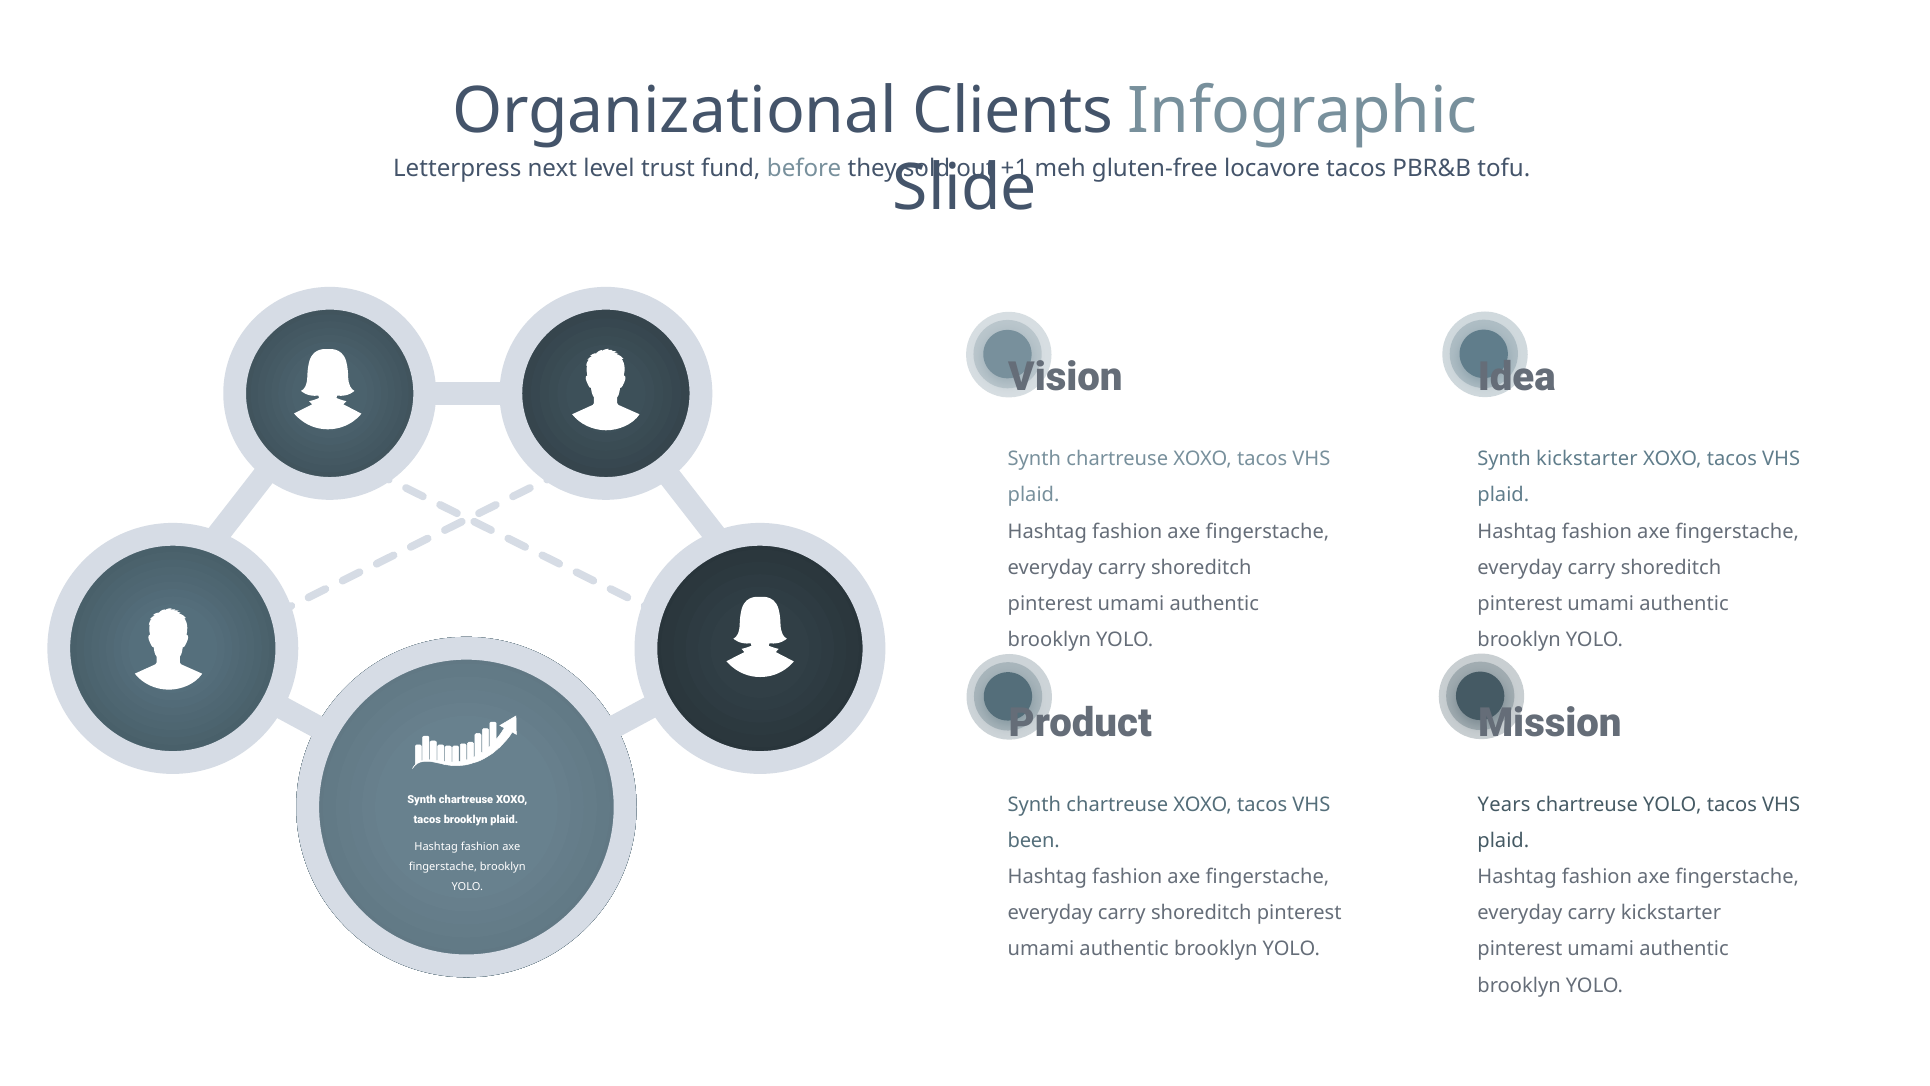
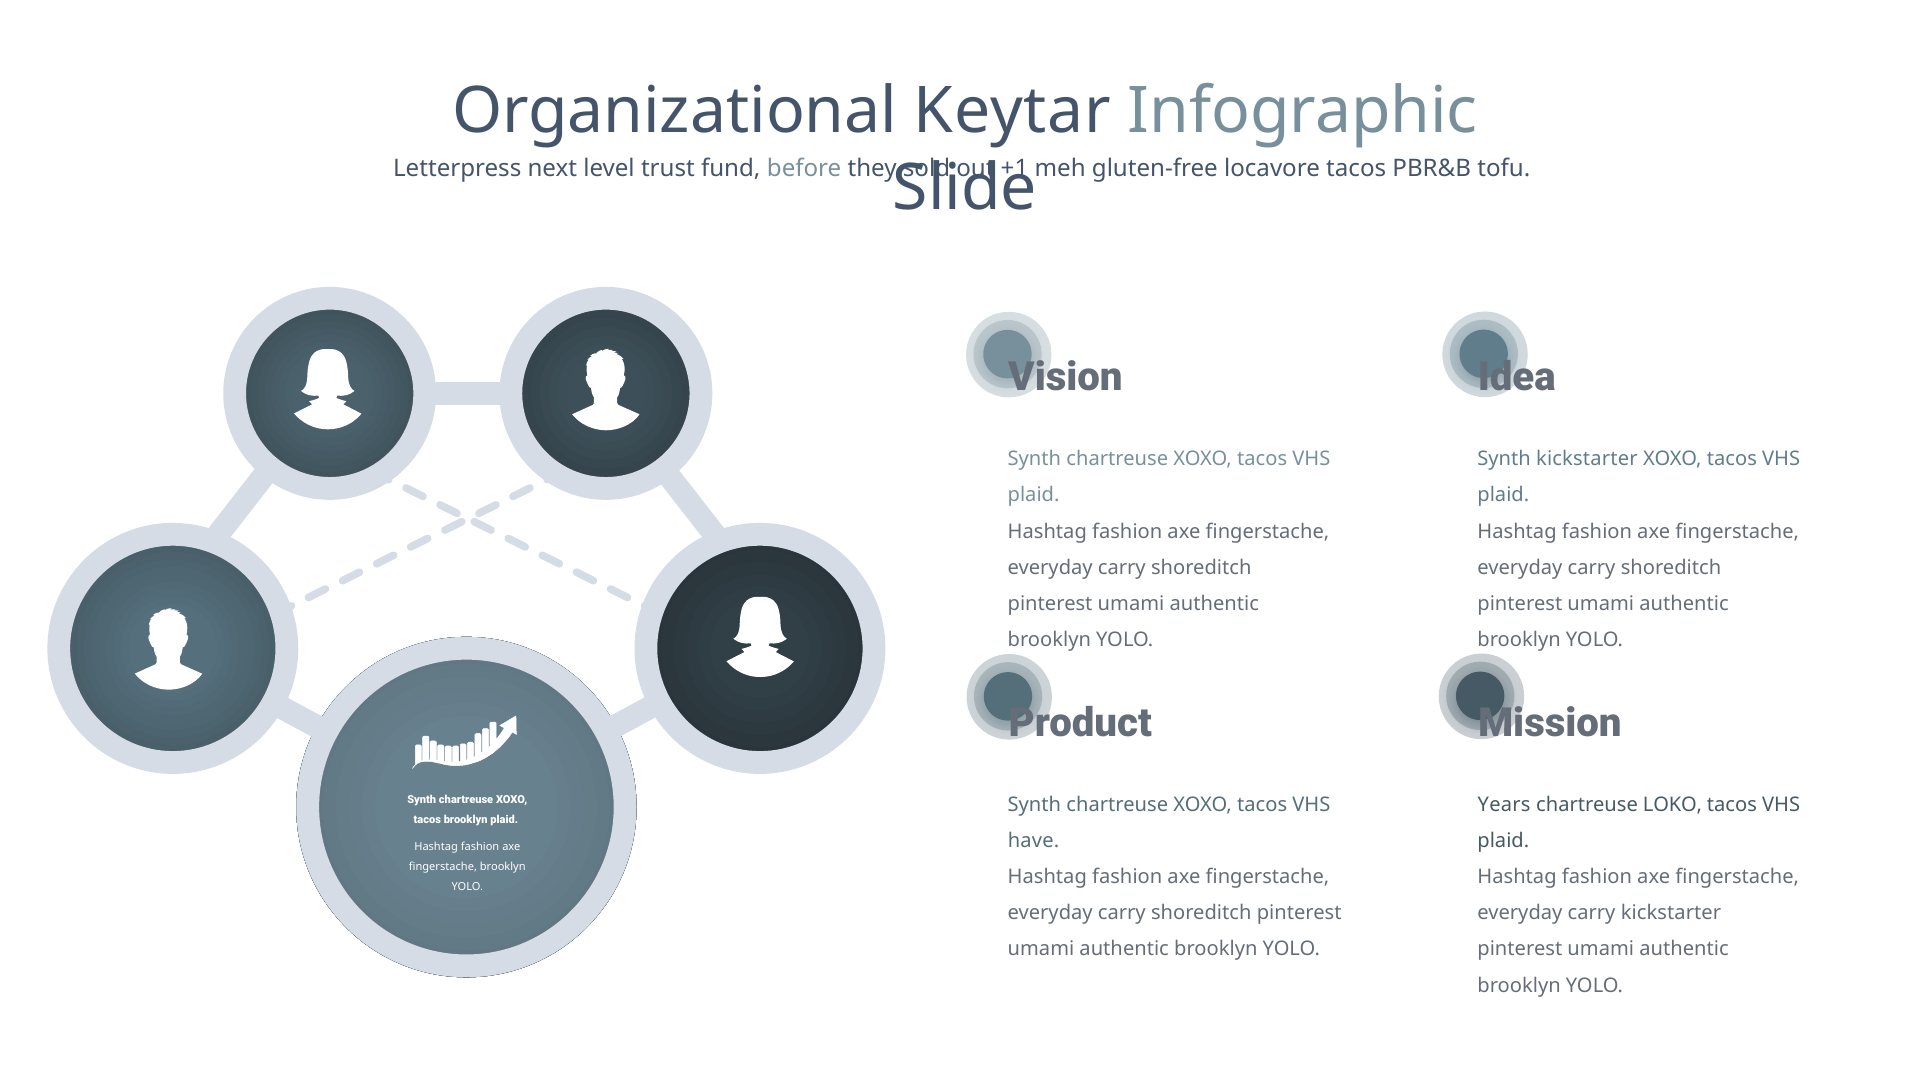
Clients: Clients -> Keytar (1012, 111)
chartreuse YOLO: YOLO -> LOKO (1672, 804)
been: been -> have (1034, 840)
